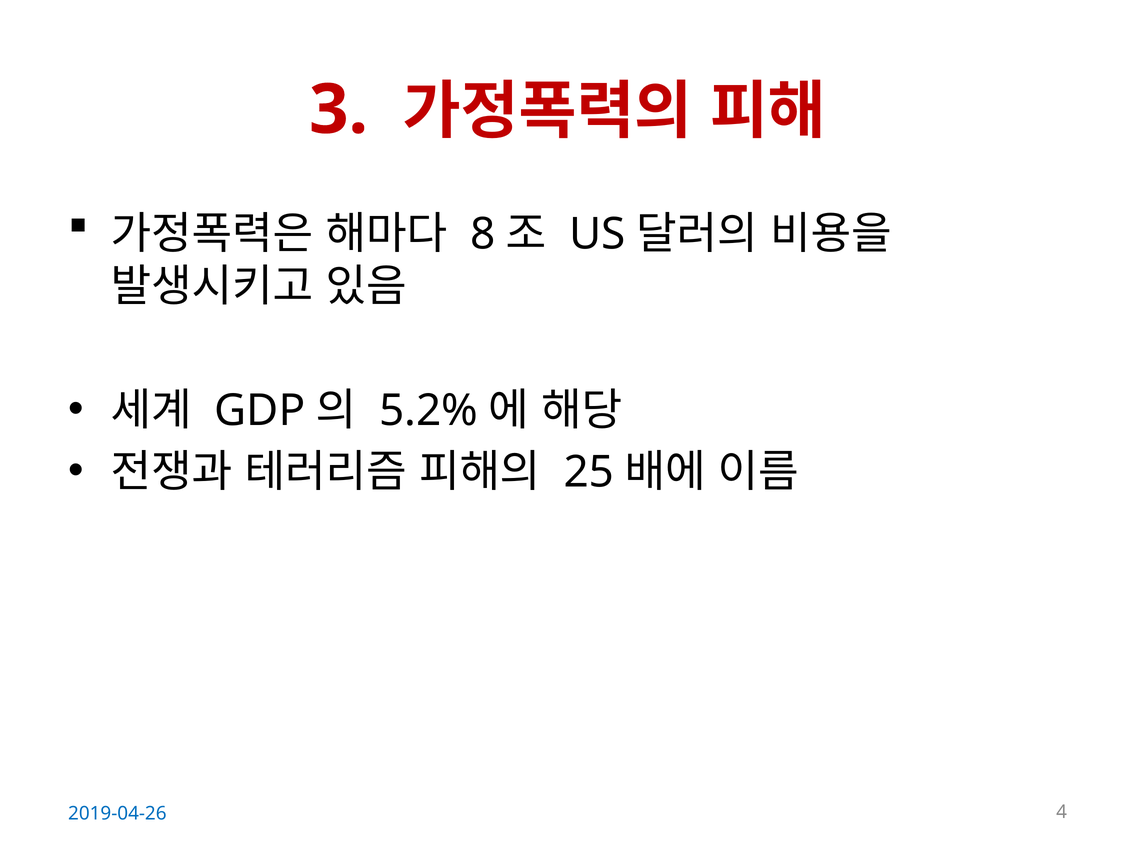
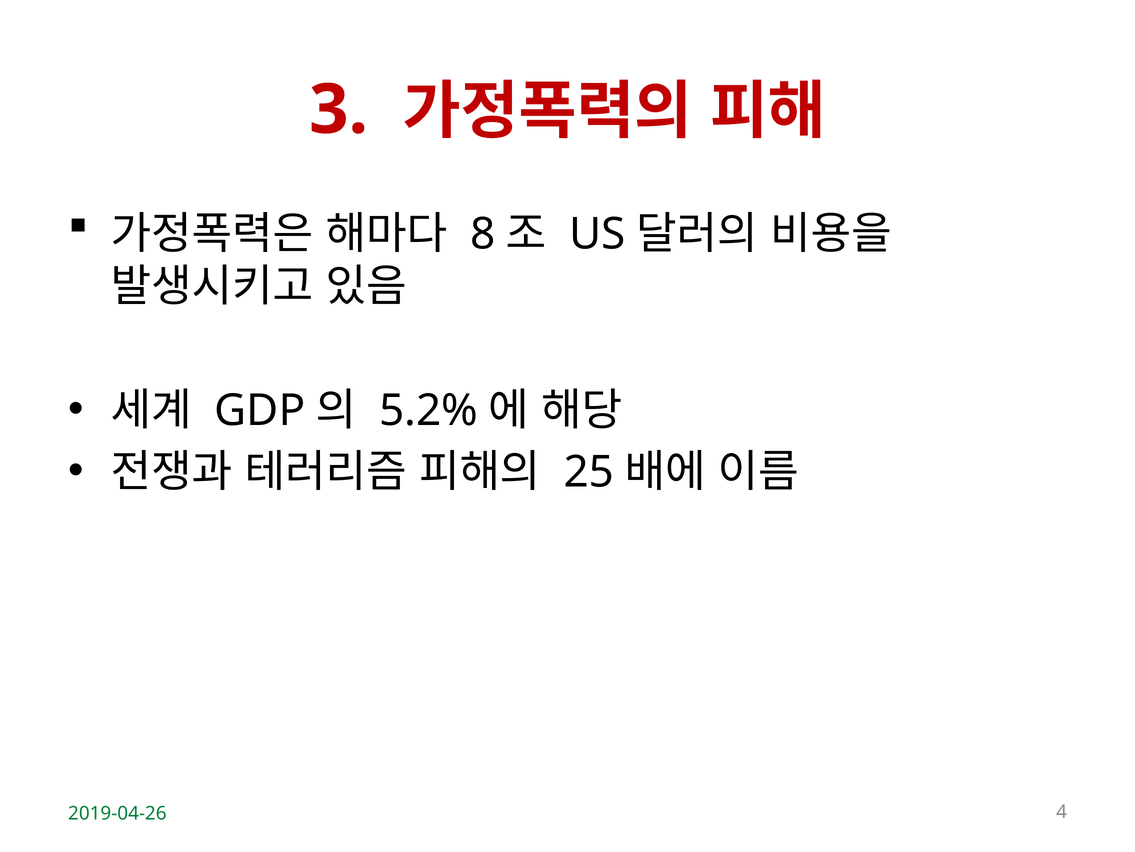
2019-04-26 colour: blue -> green (117, 813)
